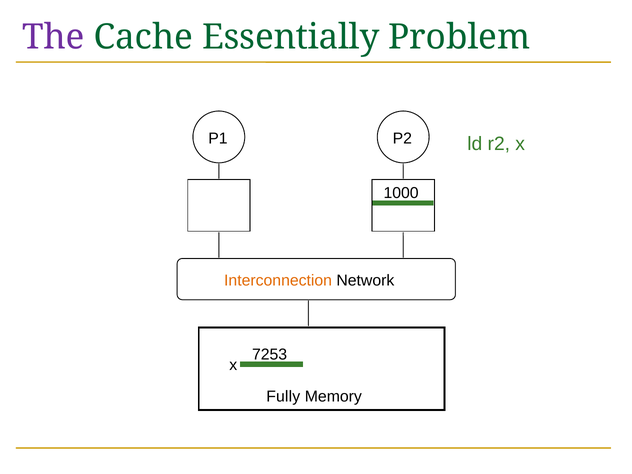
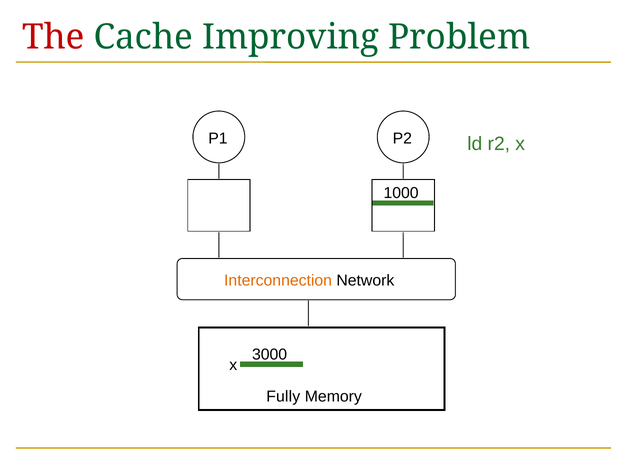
The colour: purple -> red (53, 37)
Essentially: Essentially -> Improving (291, 37)
7253: 7253 -> 3000 (270, 355)
